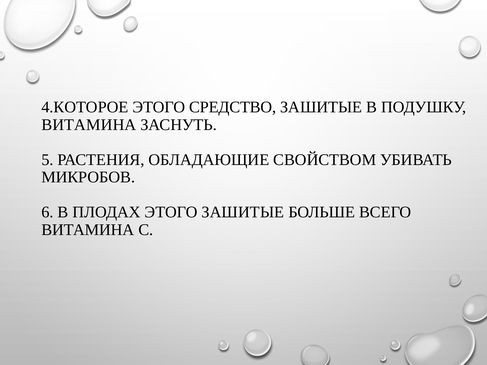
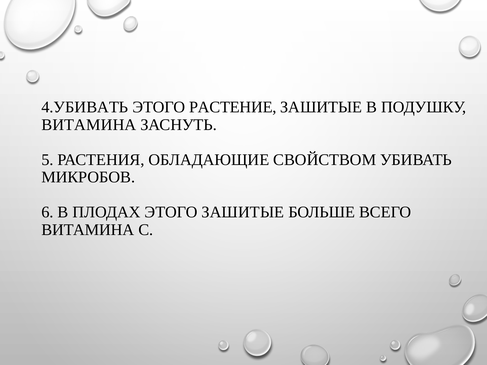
4.КОТОРОЕ: 4.КОТОРОЕ -> 4.УБИВАТЬ (85, 107)
СРЕДСТВО: СРЕДСТВО -> РАСТЕНИЕ (233, 107)
